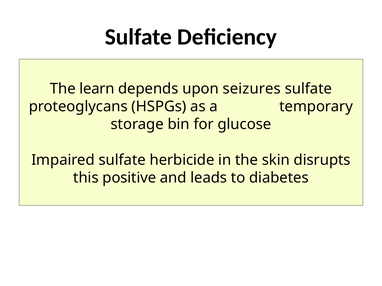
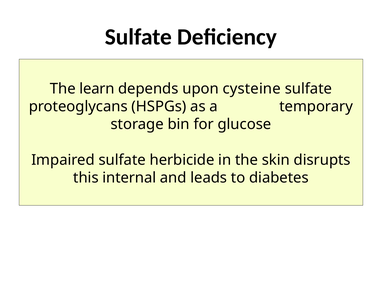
seizures: seizures -> cysteine (252, 89)
positive: positive -> internal (129, 178)
